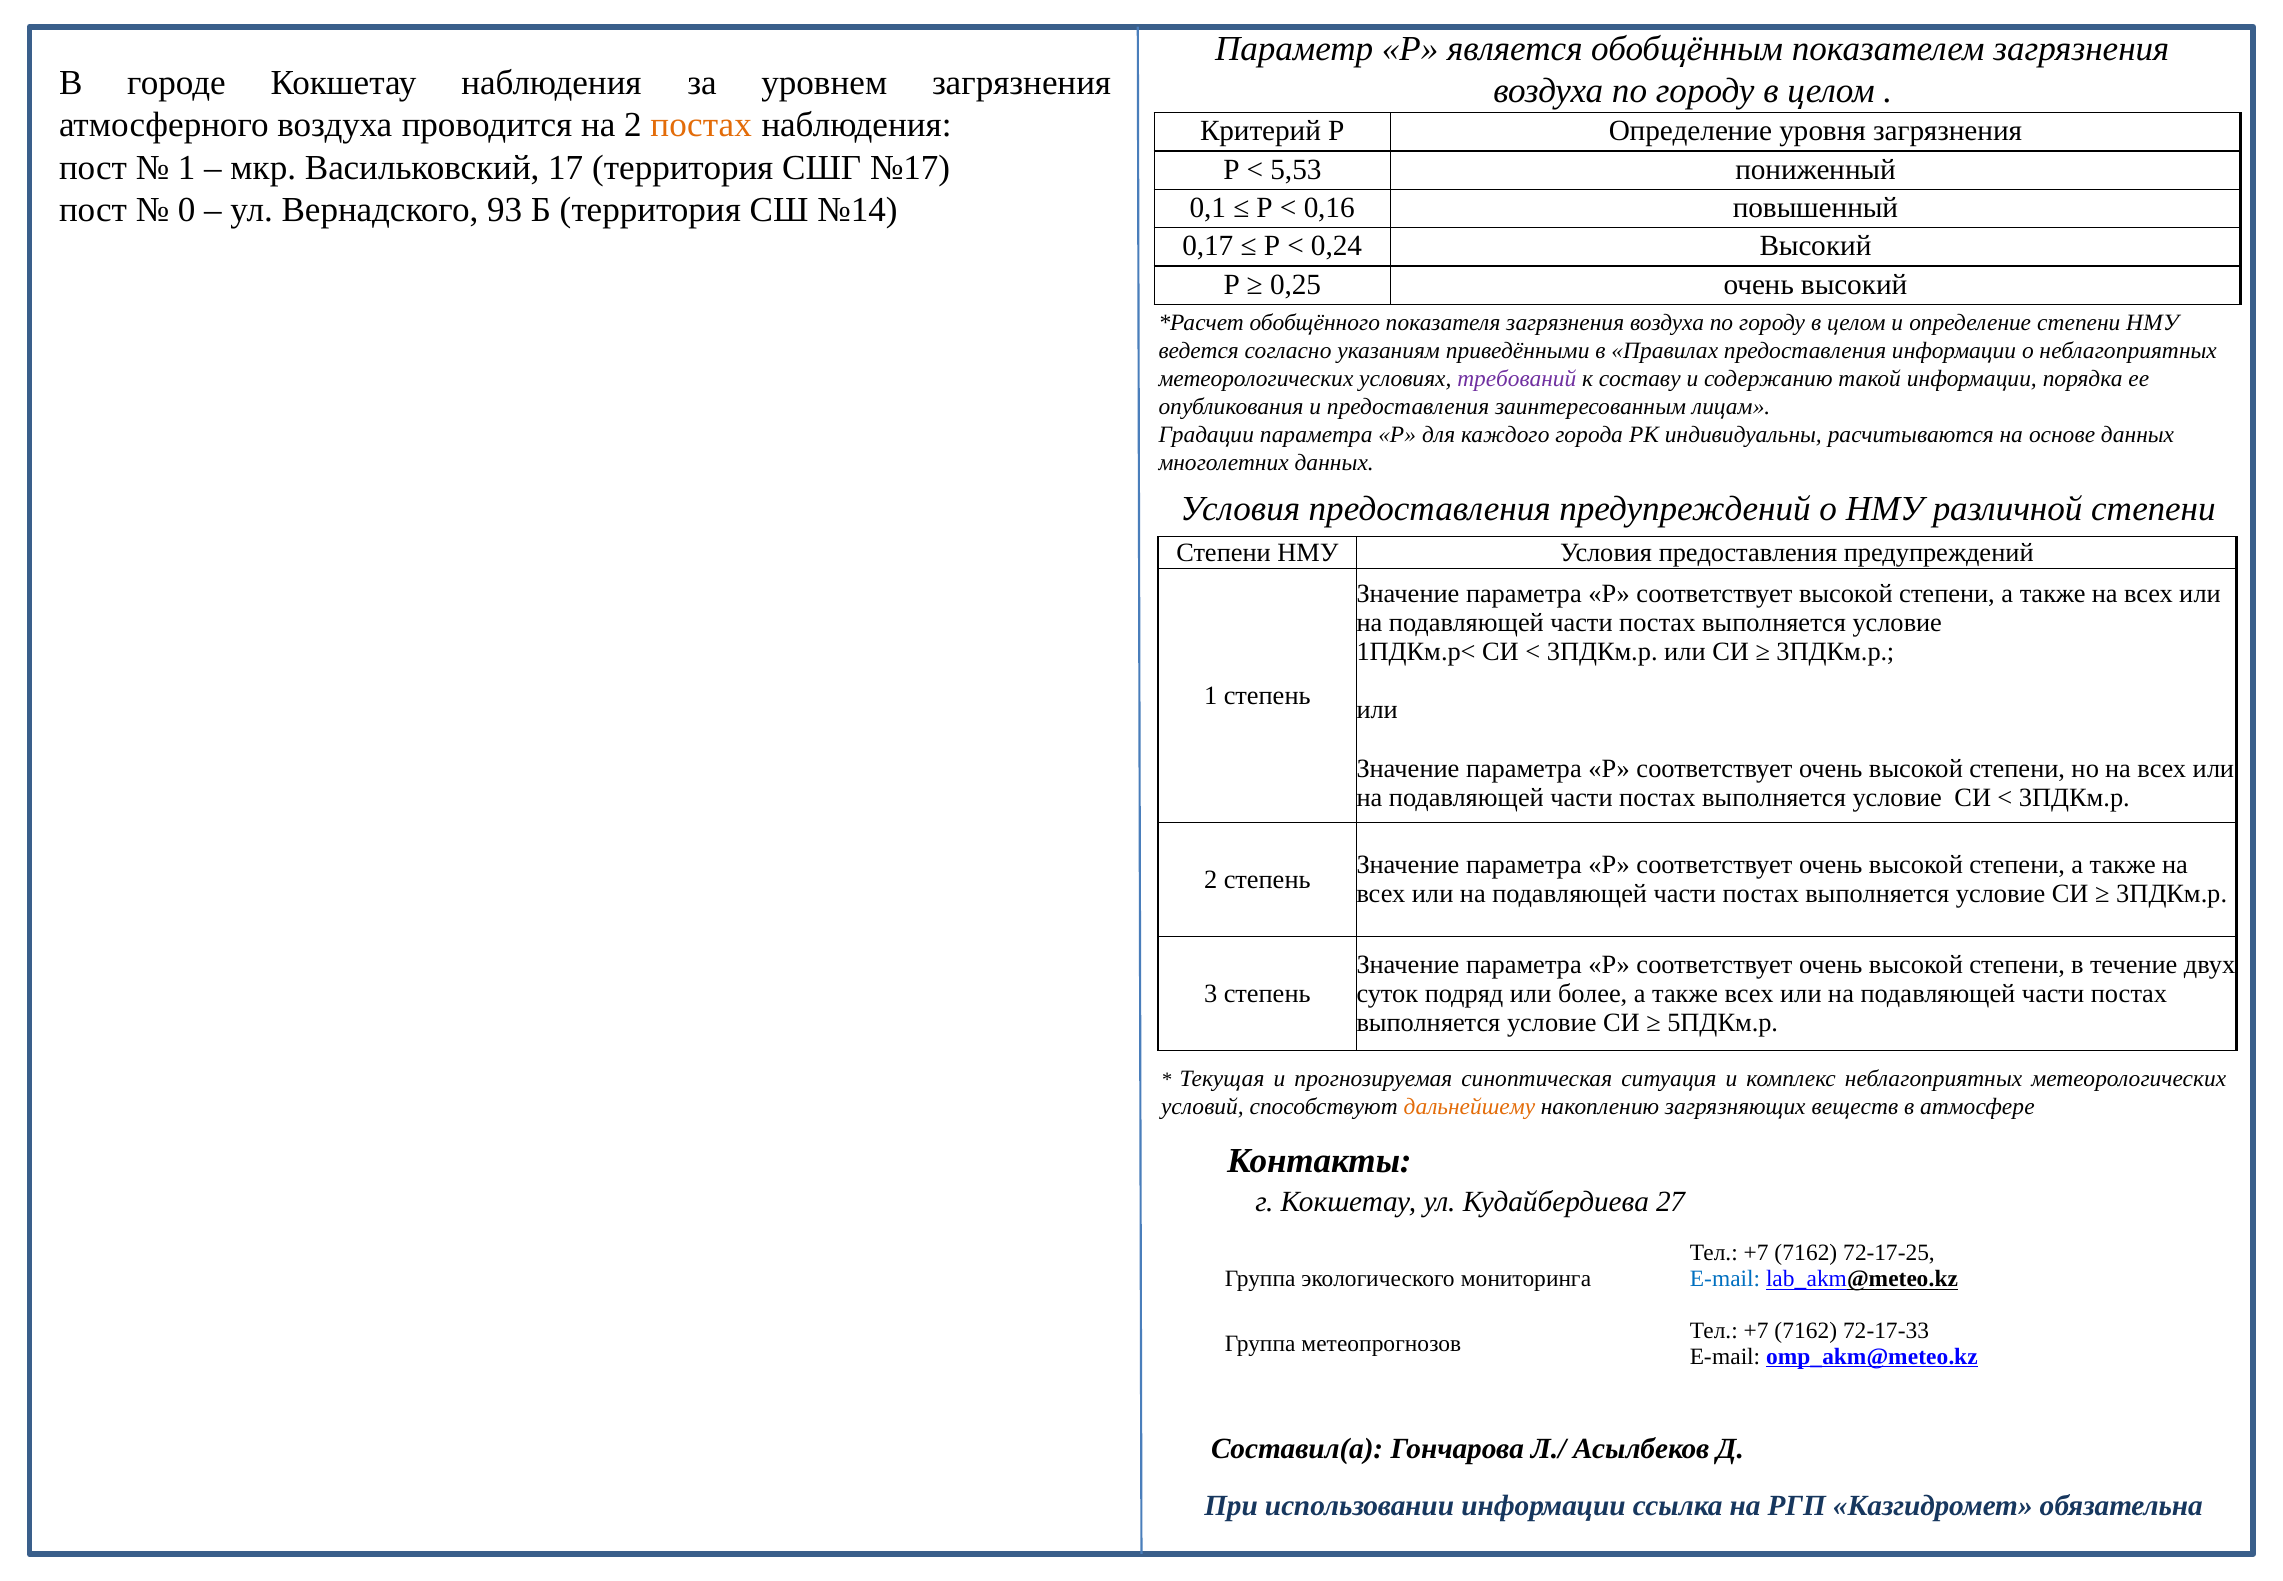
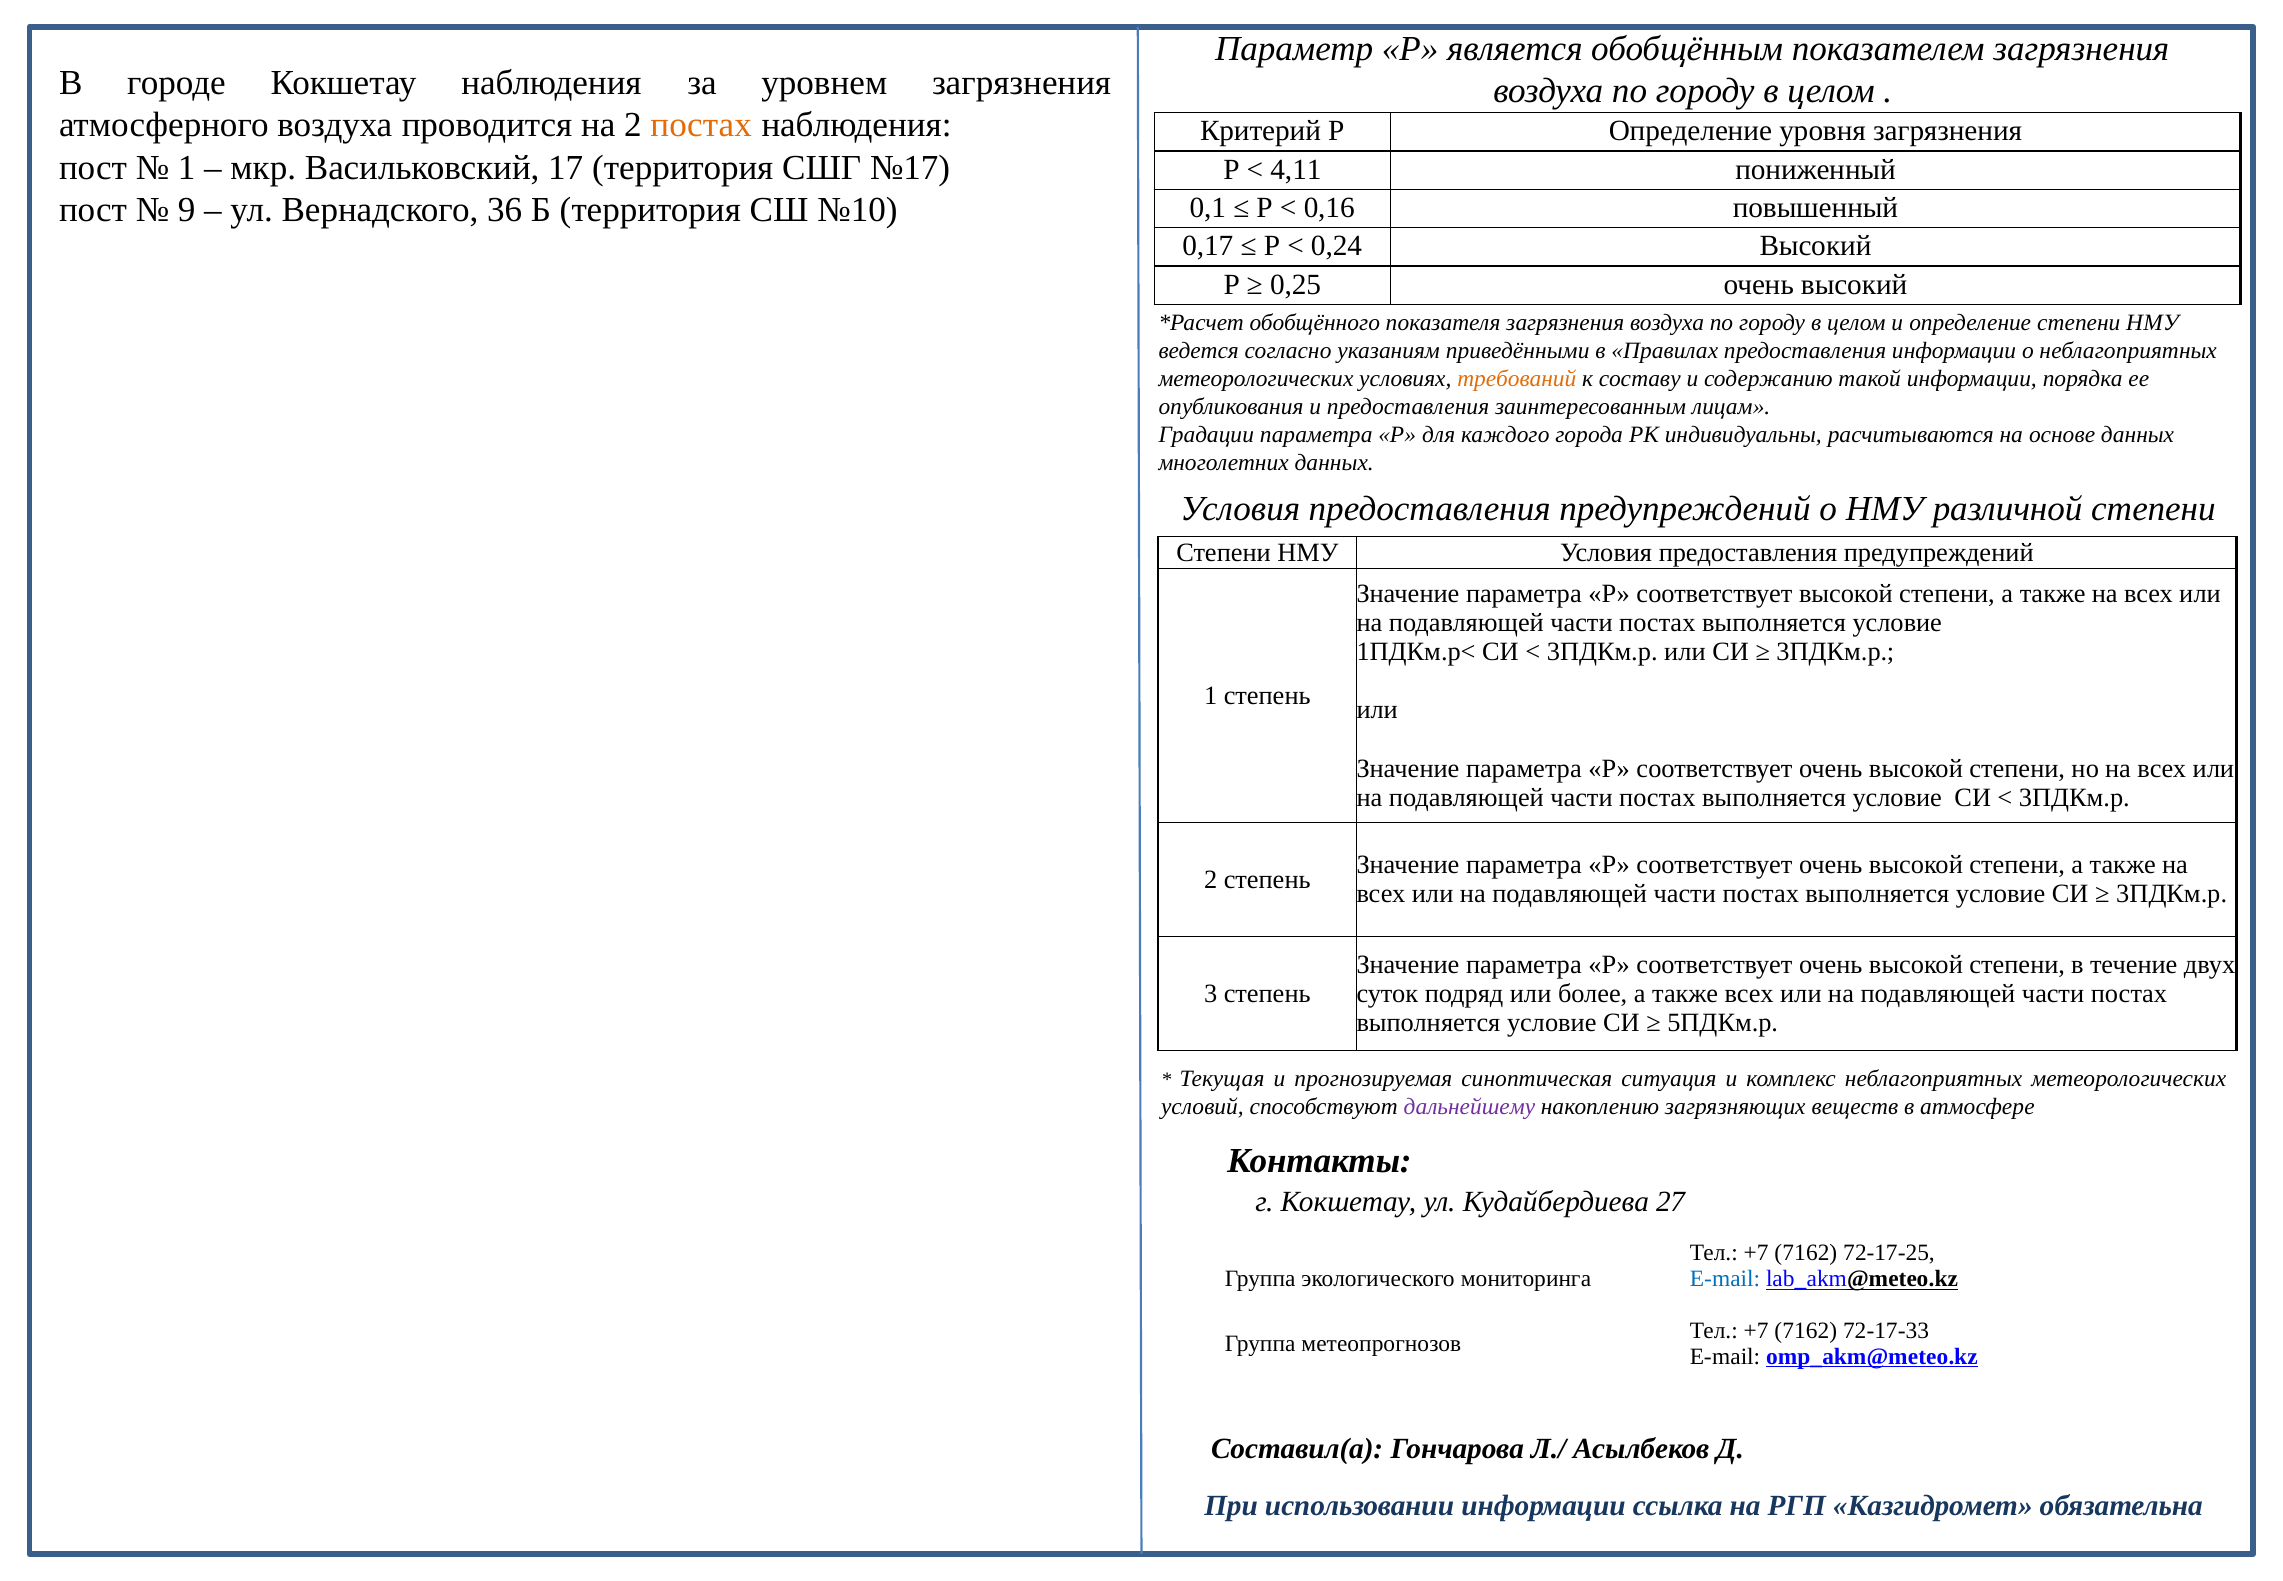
5,53: 5,53 -> 4,11 (1296, 170)
0: 0 -> 9 (187, 210)
93: 93 -> 36 (505, 210)
№14: №14 -> №10 (857, 210)
требований colour: purple -> orange (1517, 379)
дальнейшему colour: orange -> purple (1469, 1106)
